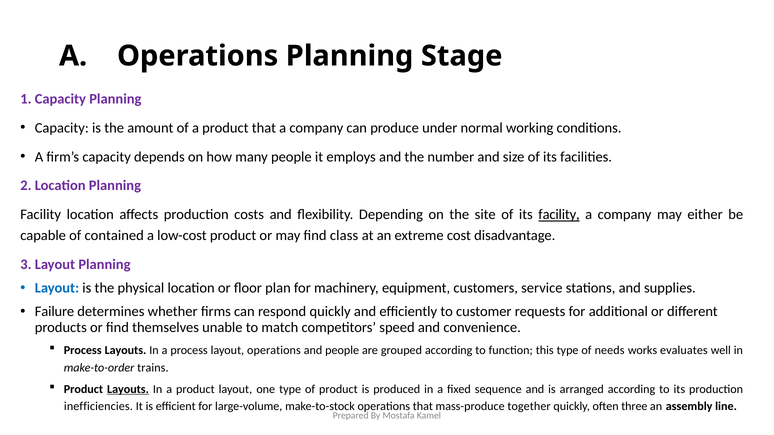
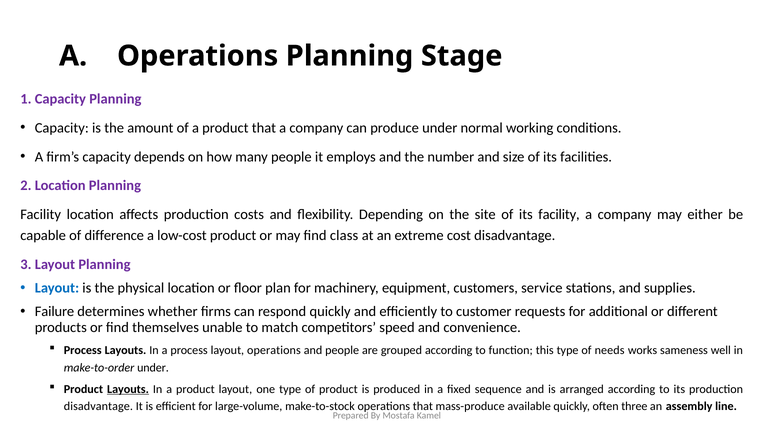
facility underline: present -> none (559, 215)
contained: contained -> difference (114, 236)
evaluates: evaluates -> sameness (684, 351)
make-to-order trains: trains -> under (153, 368)
inefficiencies: inefficiencies -> disadvantage (98, 407)
together: together -> available (529, 407)
